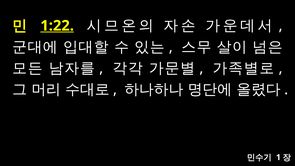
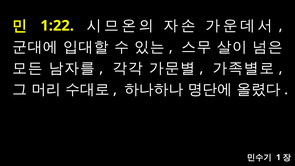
1:22 underline: present -> none (57, 26)
